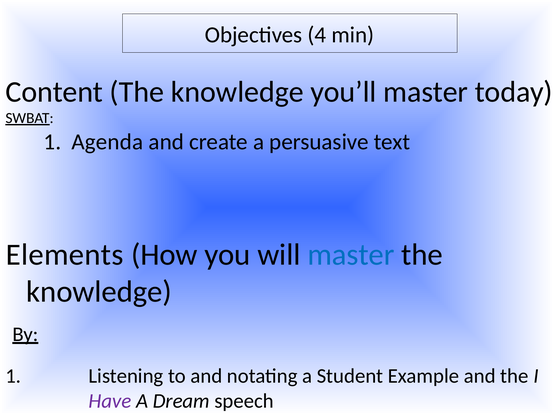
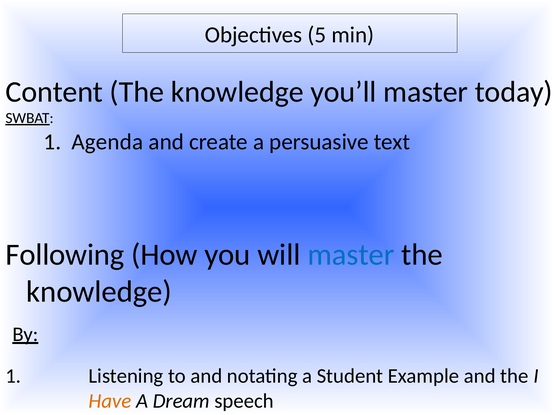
4: 4 -> 5 (317, 35)
Elements: Elements -> Following (65, 255)
Have colour: purple -> orange (110, 401)
